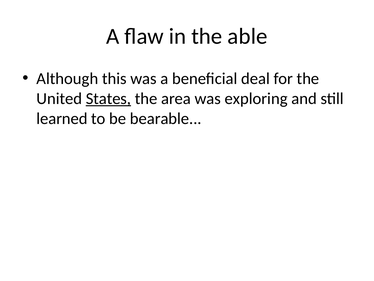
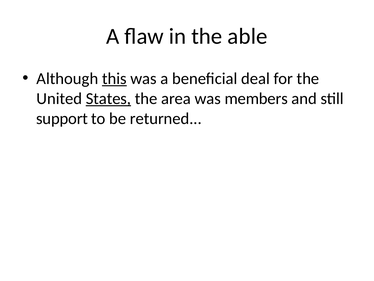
this underline: none -> present (114, 78)
exploring: exploring -> members (256, 98)
learned: learned -> support (62, 118)
bearable: bearable -> returned (166, 118)
